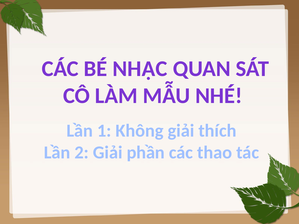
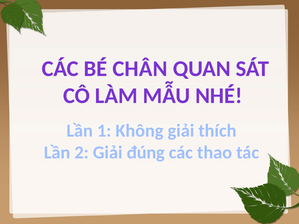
NHẠC: NHẠC -> CHÂN (140, 69)
phần: phần -> đúng (146, 153)
